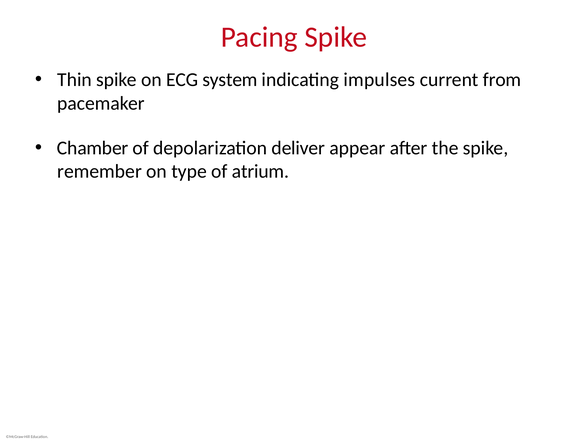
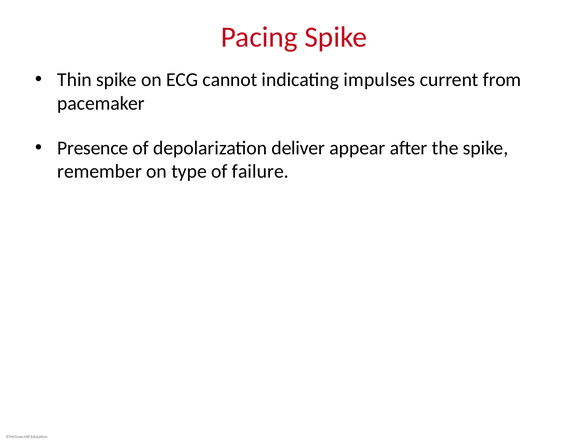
system: system -> cannot (230, 80)
Chamber: Chamber -> Presence (93, 148)
atrium: atrium -> failure (260, 172)
